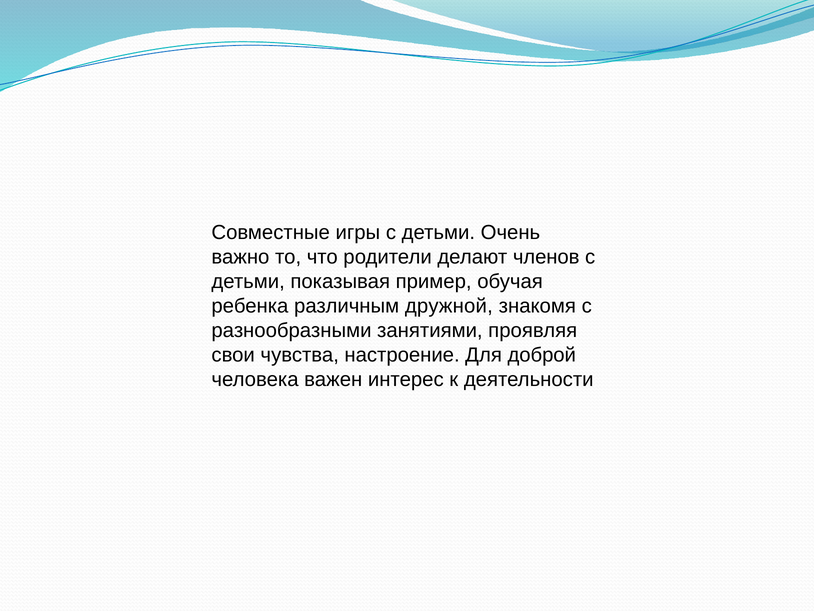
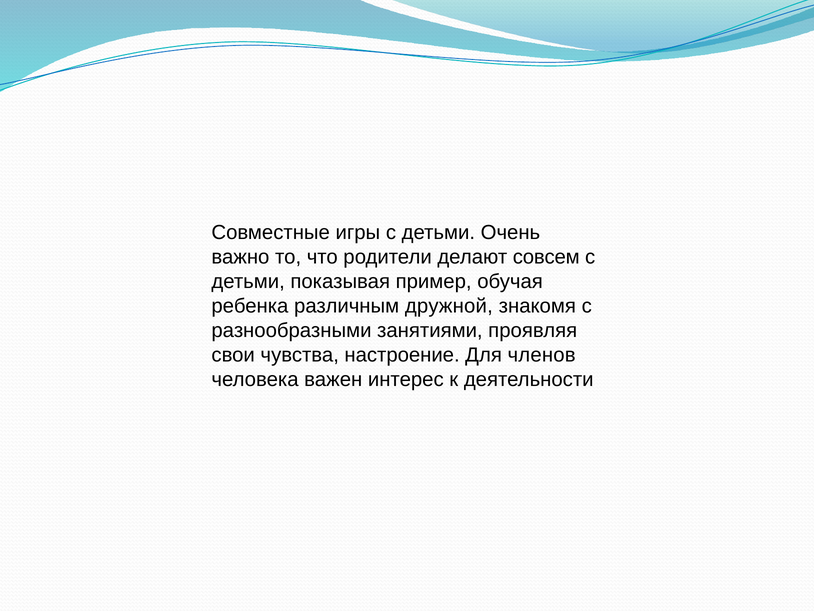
членов: членов -> совсем (546, 257)
доброй: доброй -> членов (542, 355)
